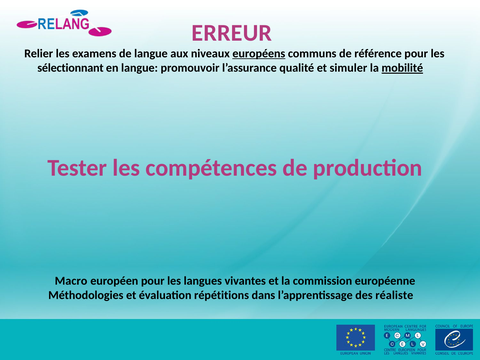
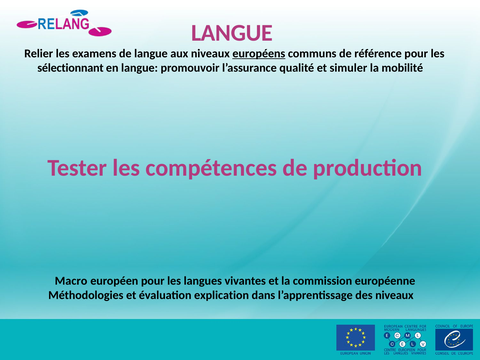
ERREUR: ERREUR -> LANGUE (232, 33)
mobilité underline: present -> none (402, 68)
répétitions: répétitions -> explication (222, 295)
des réaliste: réaliste -> niveaux (394, 295)
